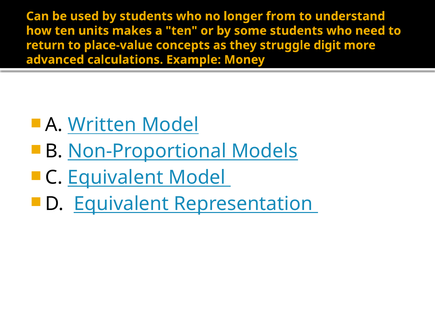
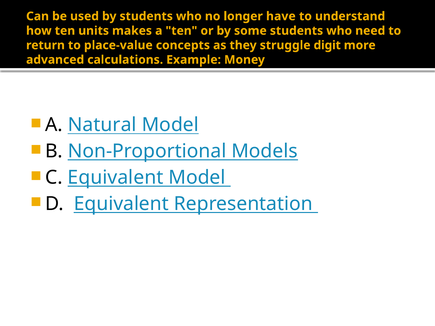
from: from -> have (281, 16)
Written: Written -> Natural (102, 125)
